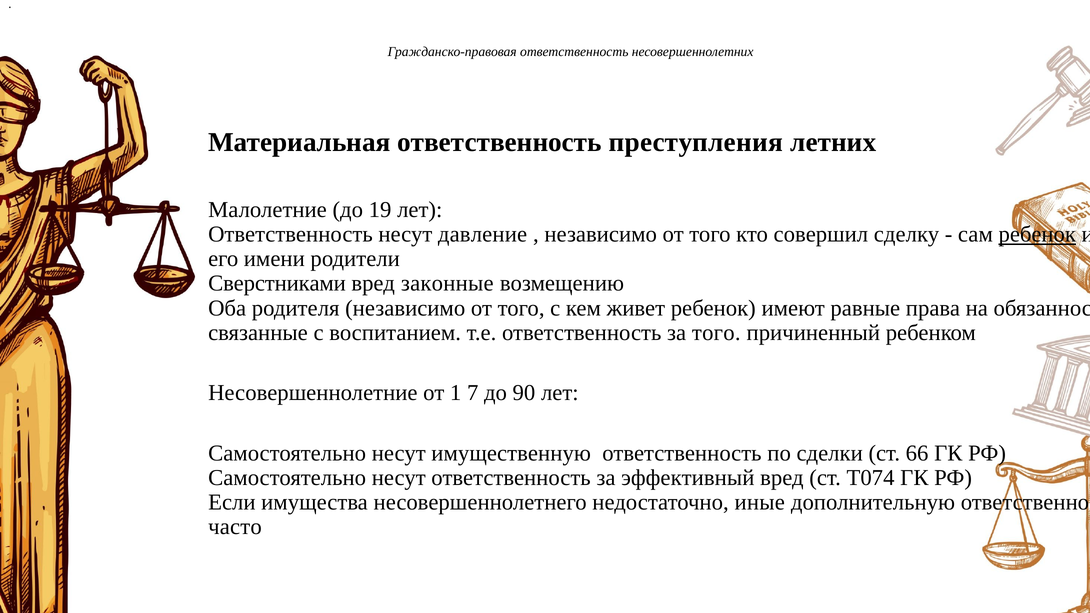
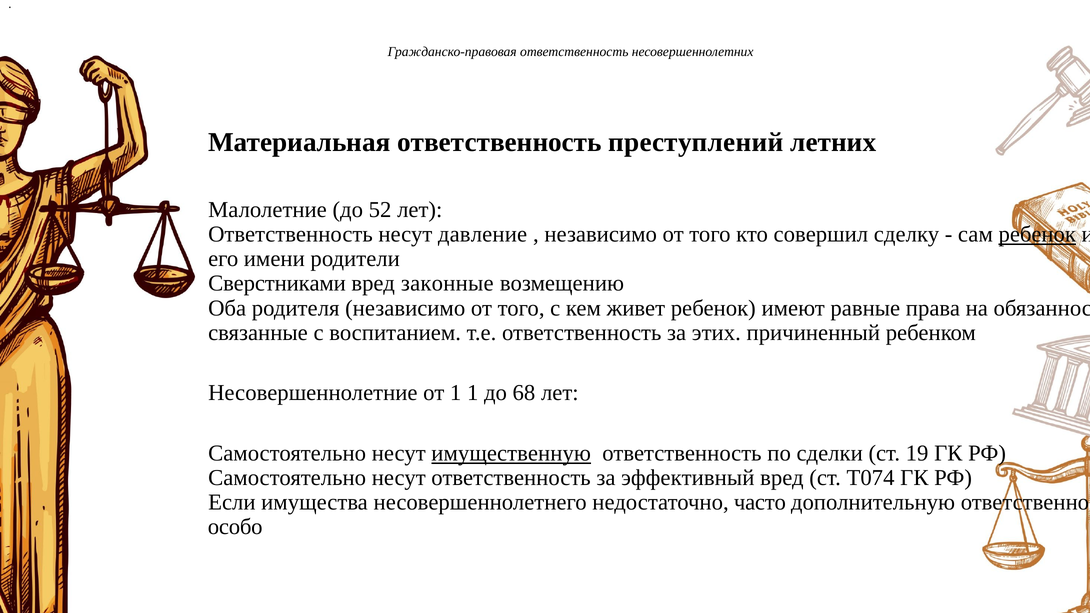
преступления: преступления -> преступлений (696, 142)
19: 19 -> 52 (380, 210)
за того: того -> этих (716, 333)
1 7: 7 -> 1 (473, 393)
90: 90 -> 68 (524, 393)
имущественную underline: none -> present (511, 453)
66: 66 -> 19 (917, 453)
иные: иные -> часто (760, 502)
часто: часто -> особо (235, 527)
